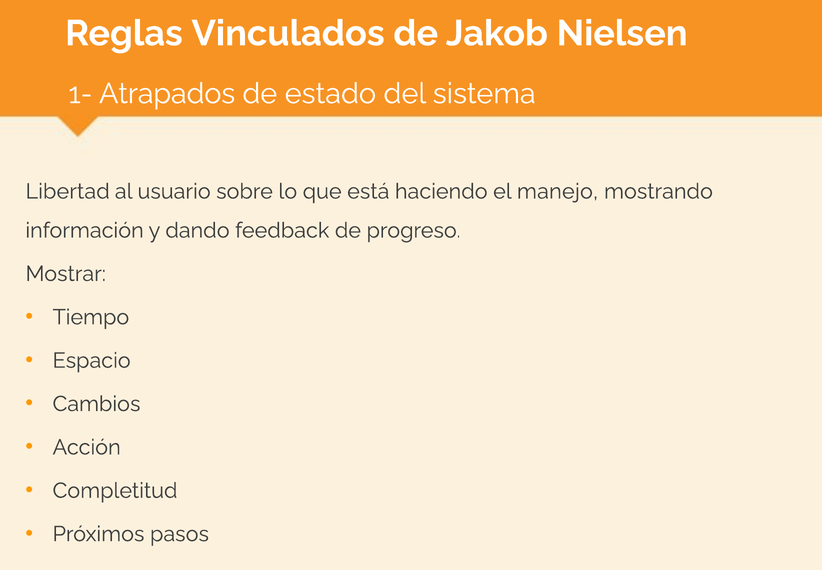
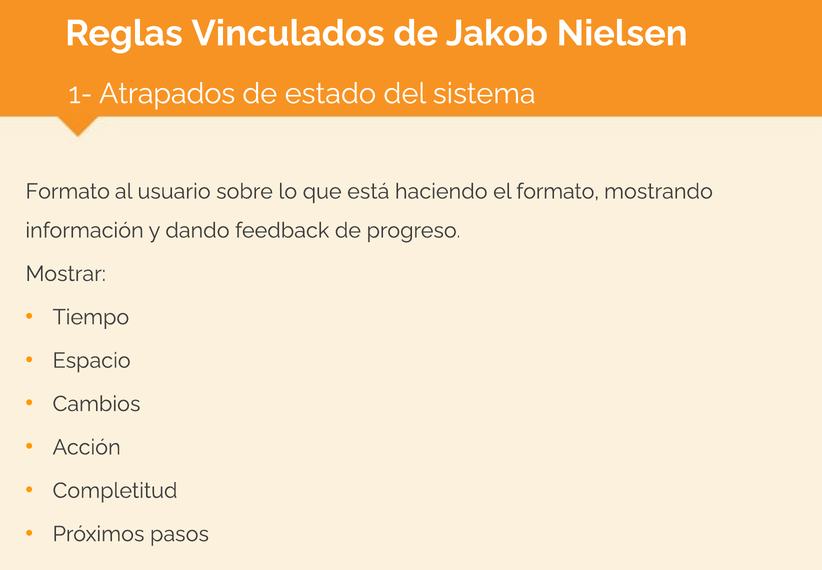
Libertad: Libertad -> Formato (68, 191)
el manejo: manejo -> formato (558, 191)
